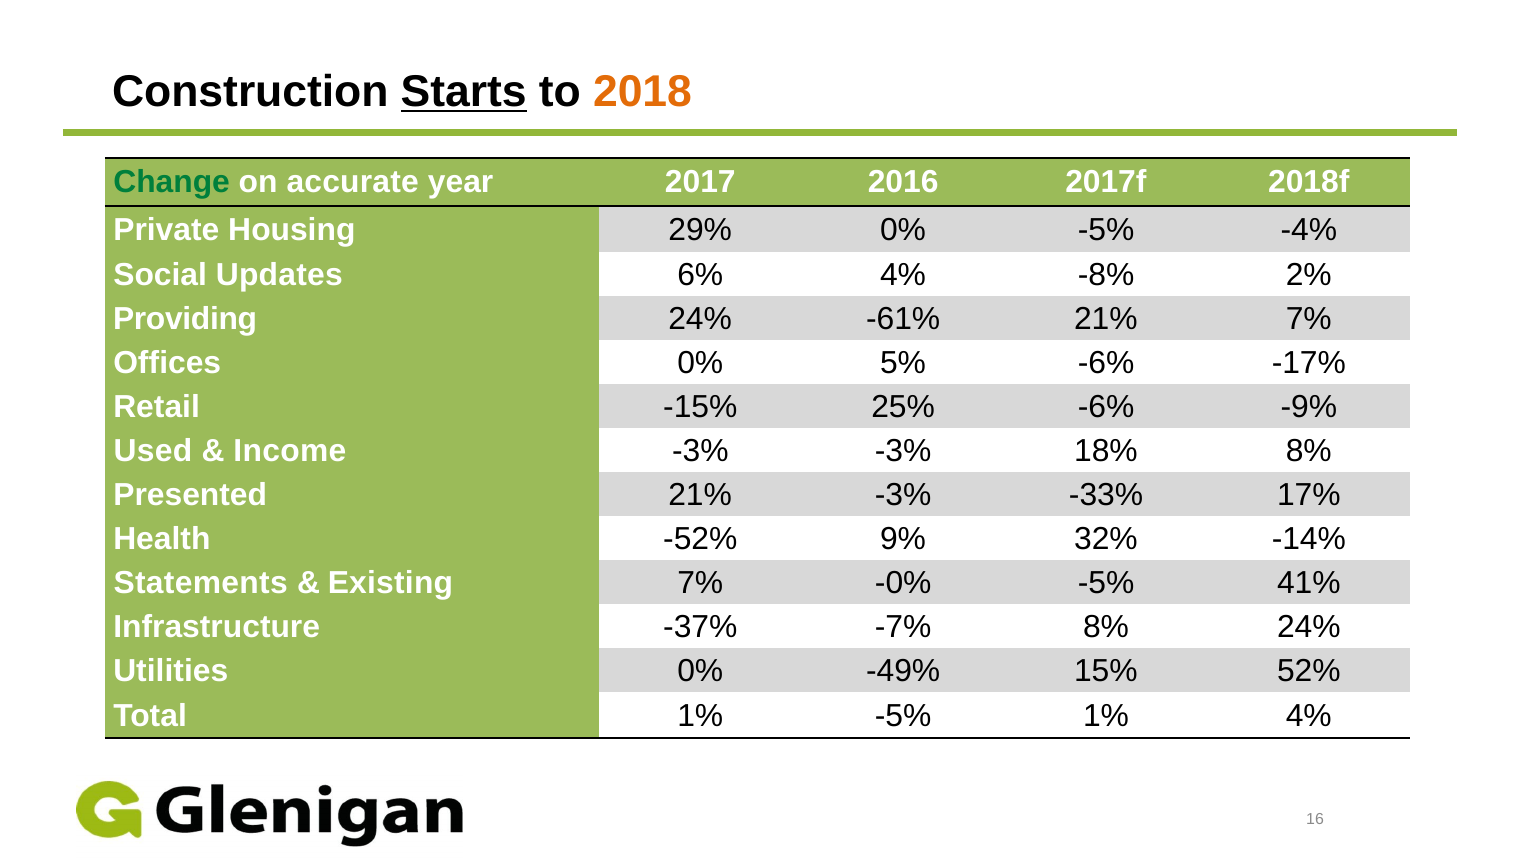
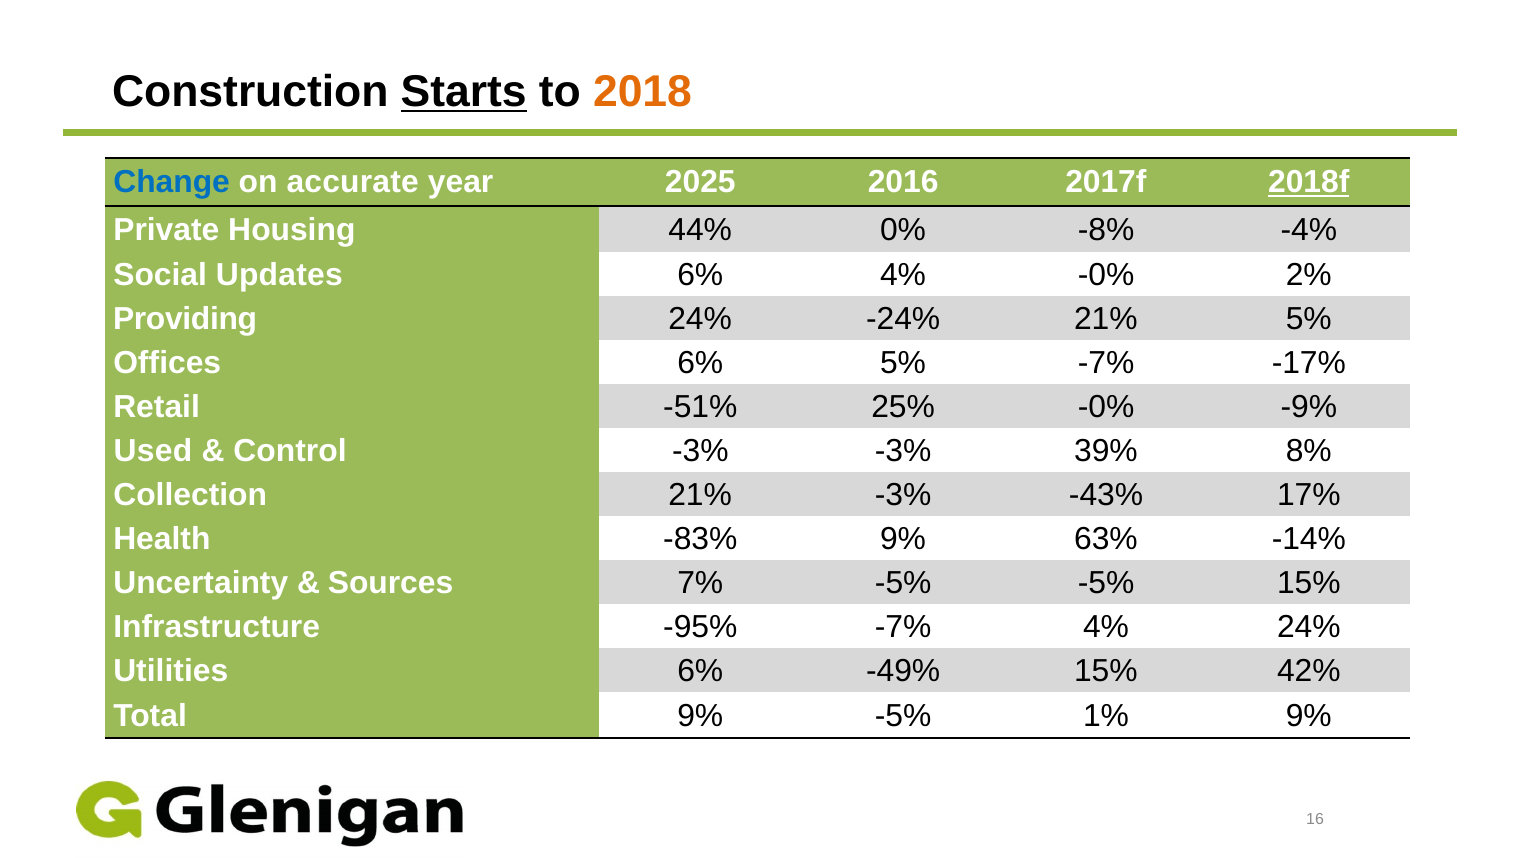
Change colour: green -> blue (172, 182)
2017: 2017 -> 2025 (700, 182)
2018f underline: none -> present (1309, 182)
29%: 29% -> 44% (700, 230)
0% -5%: -5% -> -8% (1106, 230)
4% -8%: -8% -> -0% (1106, 275)
-61%: -61% -> -24% (903, 319)
21% 7%: 7% -> 5% (1309, 319)
Offices 0%: 0% -> 6% (700, 363)
5% -6%: -6% -> -7% (1106, 363)
-15%: -15% -> -51% (700, 407)
25% -6%: -6% -> -0% (1106, 407)
Income: Income -> Control (290, 451)
18%: 18% -> 39% (1106, 451)
Presented: Presented -> Collection (190, 495)
-33%: -33% -> -43% (1106, 495)
-52%: -52% -> -83% (700, 539)
32%: 32% -> 63% (1106, 539)
Statements: Statements -> Uncertainty (201, 583)
Existing: Existing -> Sources (391, 583)
7% -0%: -0% -> -5% (903, 583)
-5% 41%: 41% -> 15% (1309, 583)
-37%: -37% -> -95% (700, 627)
-7% 8%: 8% -> 4% (1106, 627)
Utilities 0%: 0% -> 6% (700, 671)
52%: 52% -> 42% (1309, 671)
Total 1%: 1% -> 9% (700, 716)
1% 4%: 4% -> 9% (1309, 716)
